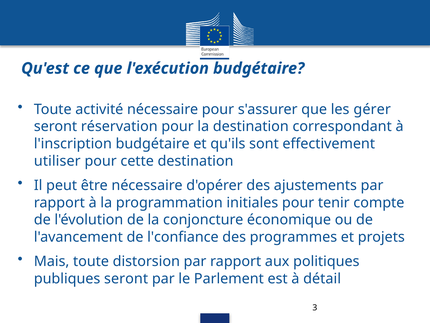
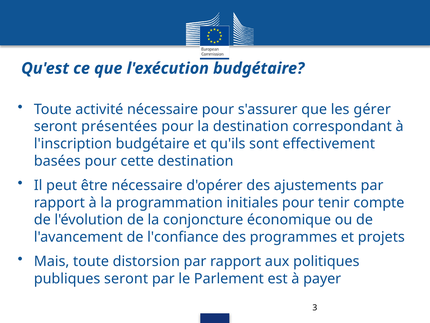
réservation: réservation -> présentées (119, 126)
utiliser: utiliser -> basées (57, 161)
détail: détail -> payer (322, 278)
